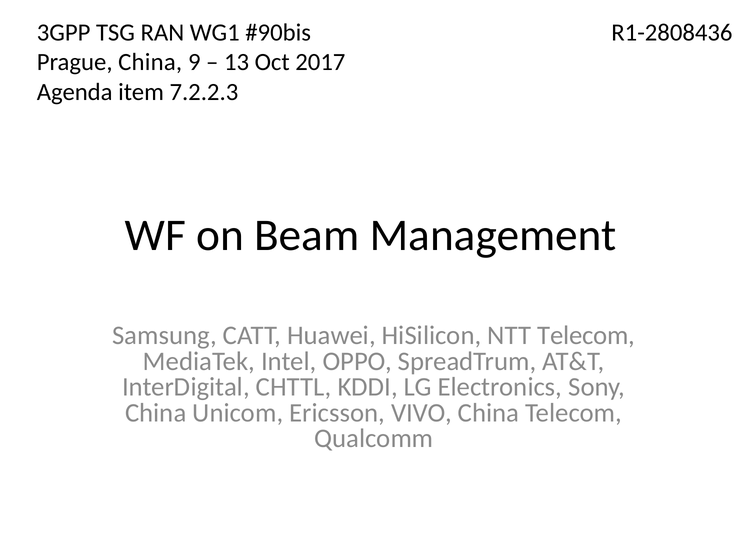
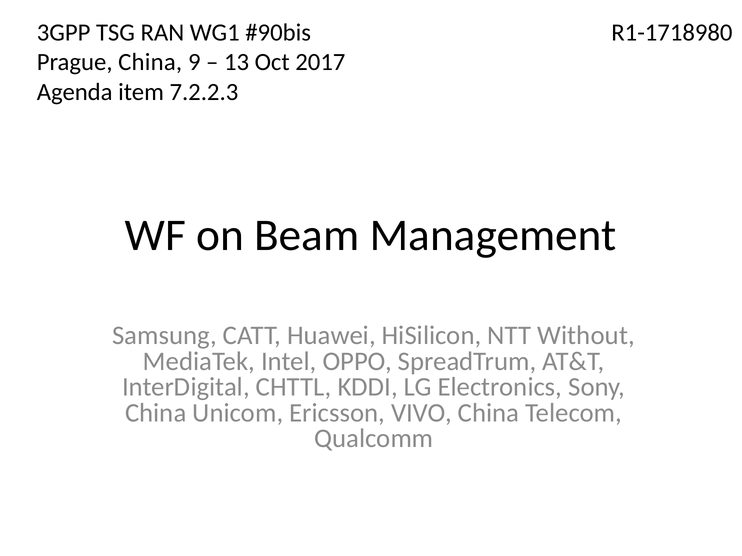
R1-2808436: R1-2808436 -> R1-1718980 (672, 33)
NTT Telecom: Telecom -> Without (586, 336)
